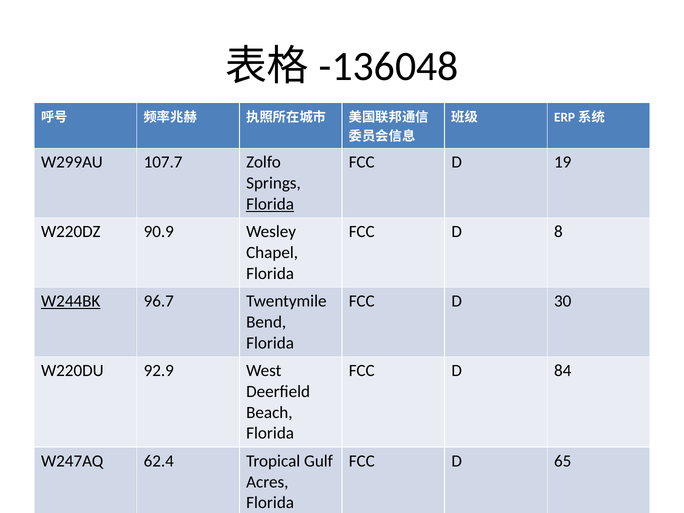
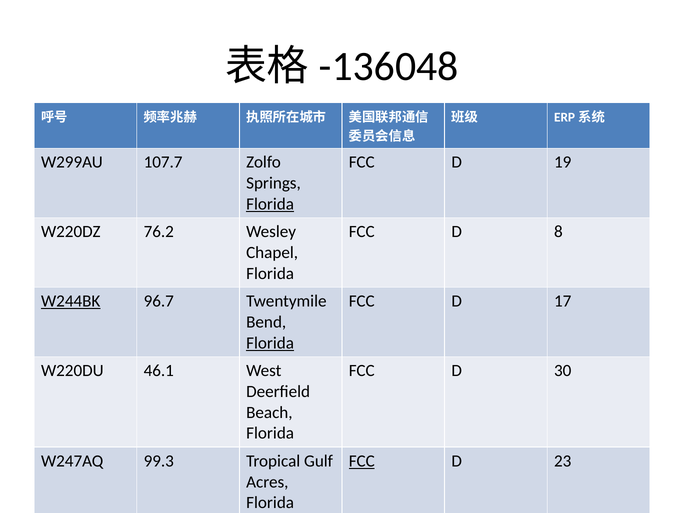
90.9: 90.9 -> 76.2 (159, 232)
30: 30 -> 17 (563, 301)
Florida underline: none -> present (270, 343)
92.9: 92.9 -> 46.1 (159, 371)
84: 84 -> 30 (563, 371)
62.4: 62.4 -> 99.3 (159, 461)
FCC underline: none -> present (362, 461)
65: 65 -> 23 (563, 461)
